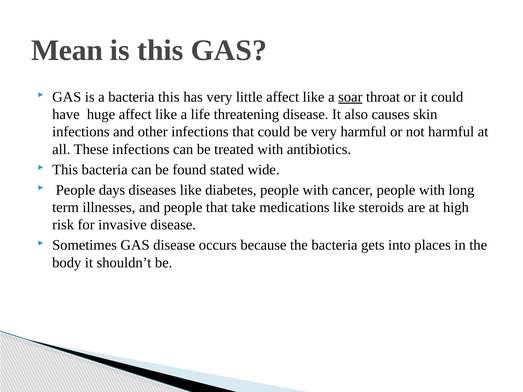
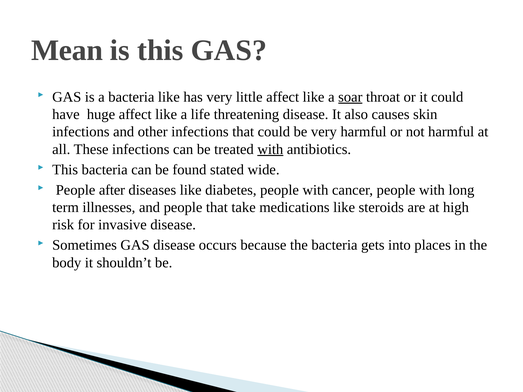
bacteria this: this -> like (169, 97)
with underline: none -> present (270, 149)
days: days -> after (112, 190)
